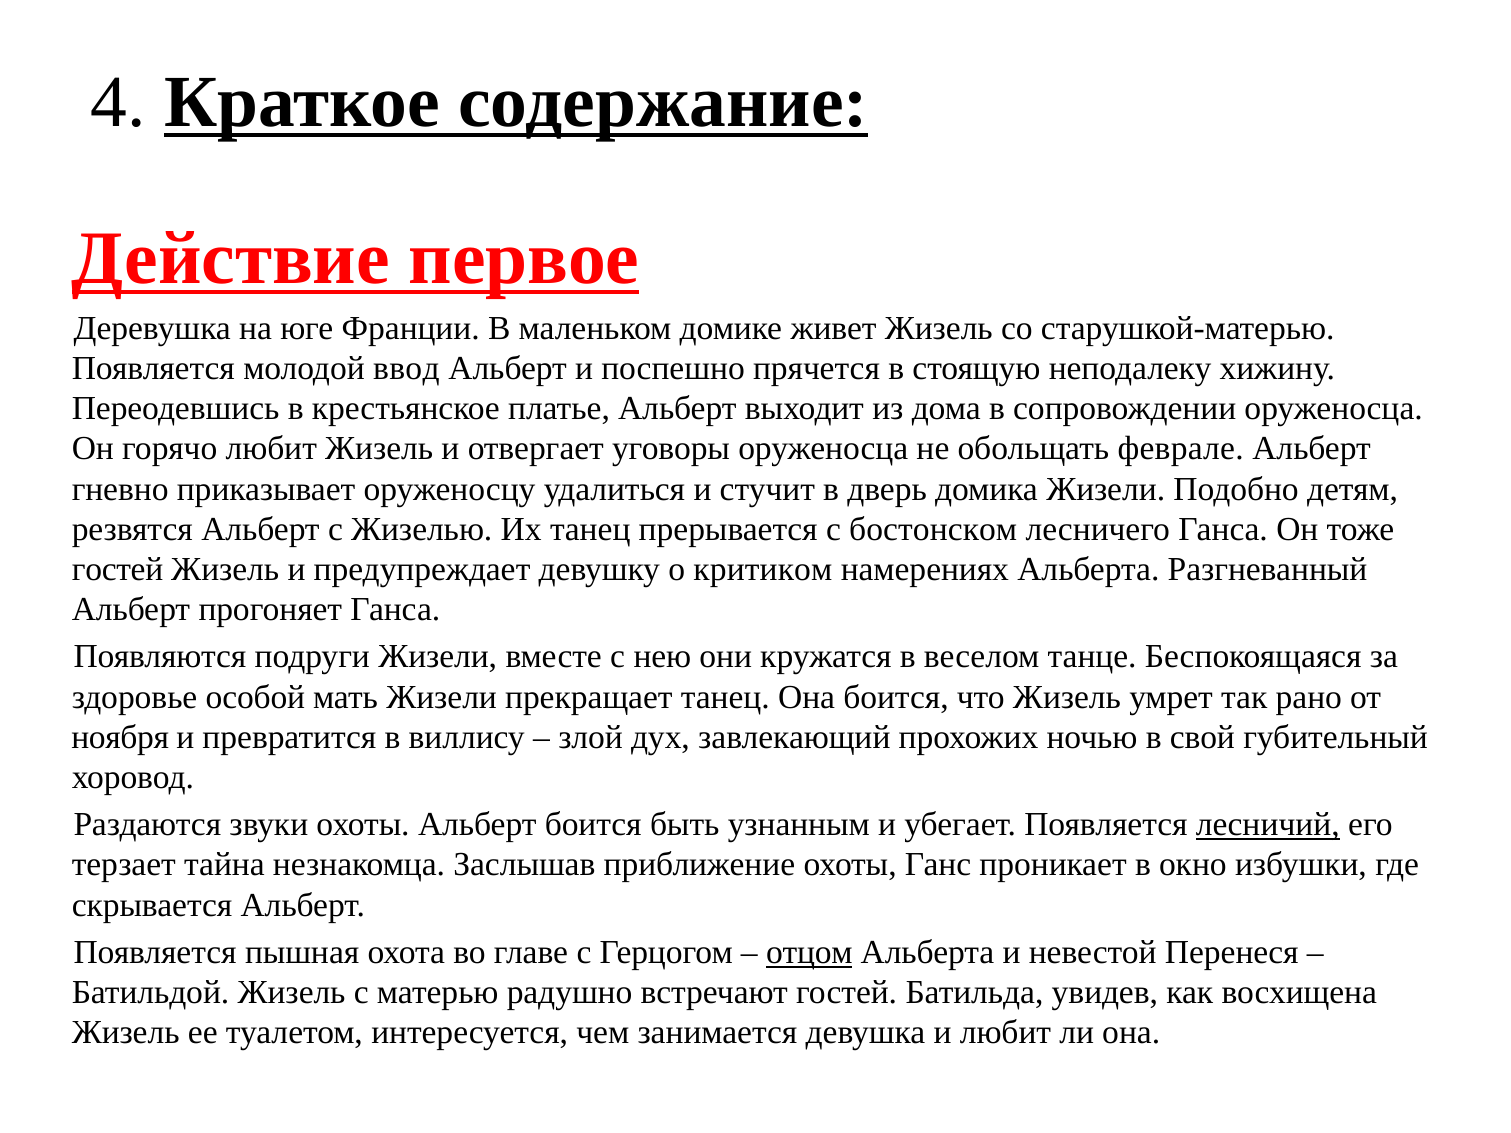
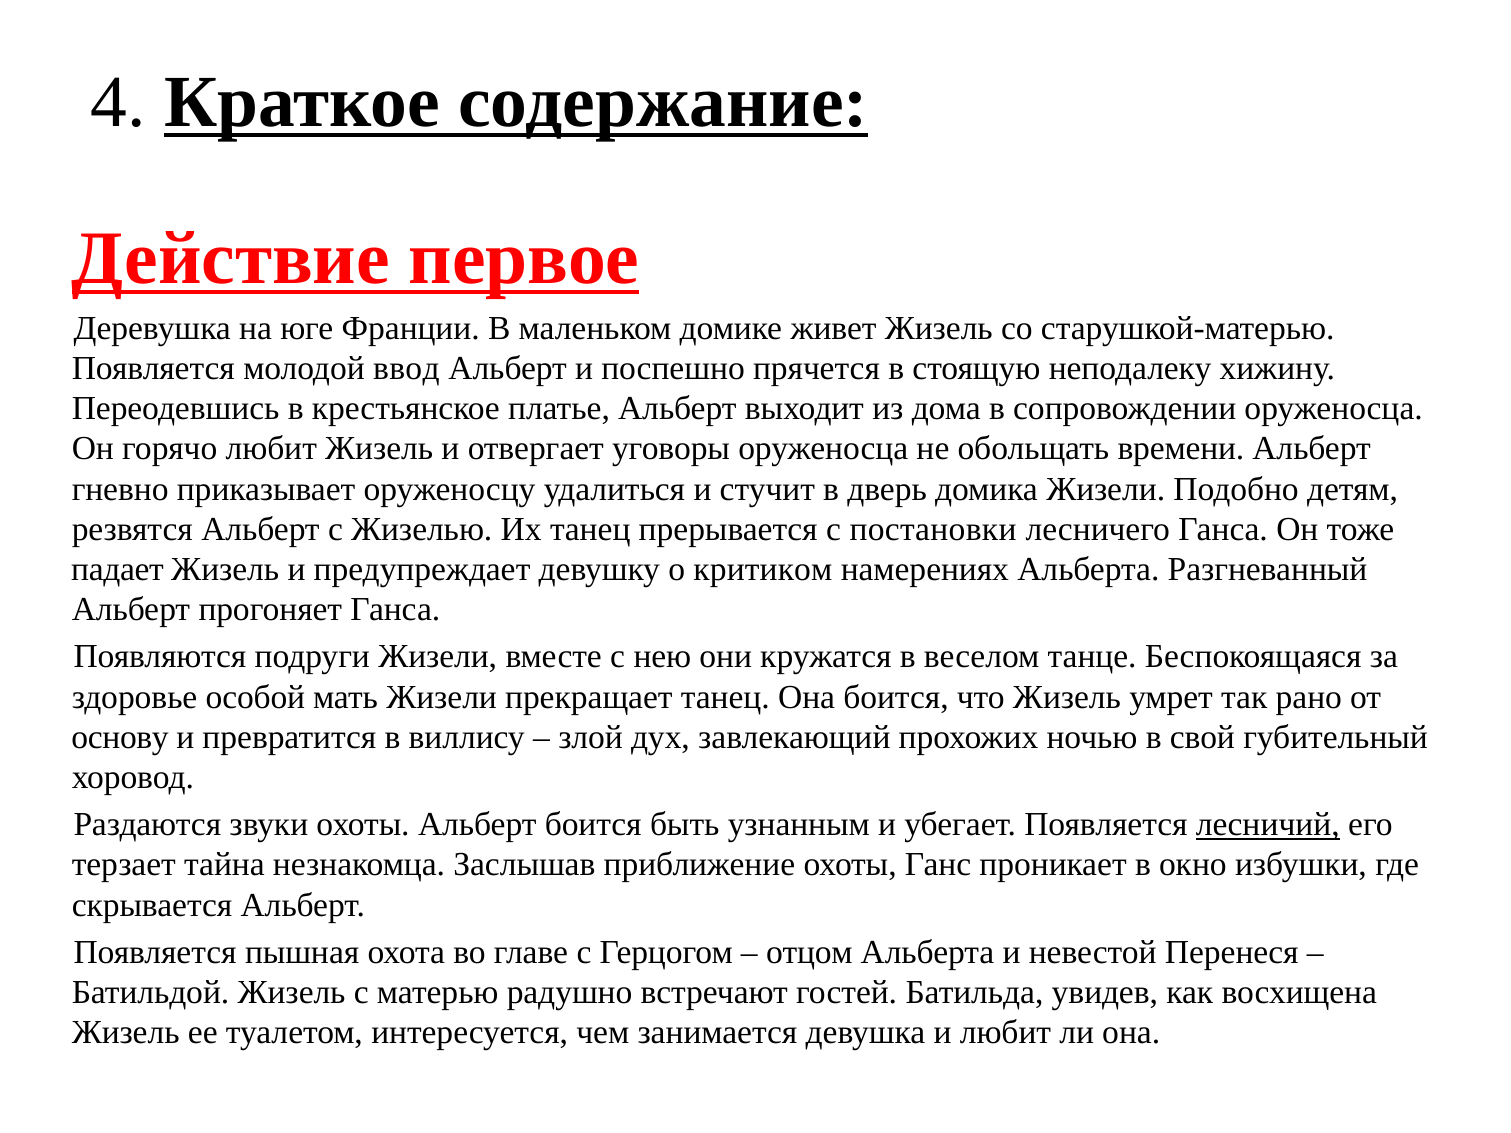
феврале: феврале -> времени (1181, 449)
бостонском: бостонском -> постановки (933, 529)
гостей: гостей -> падает (118, 570)
ноября: ноября -> основу (120, 738)
отцом underline: present -> none (809, 952)
